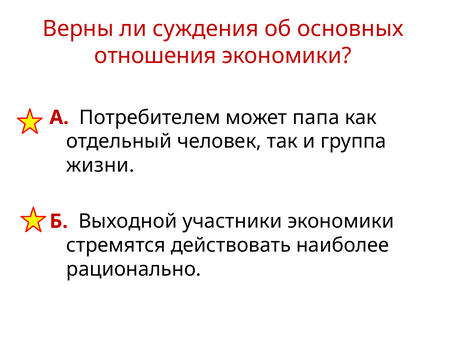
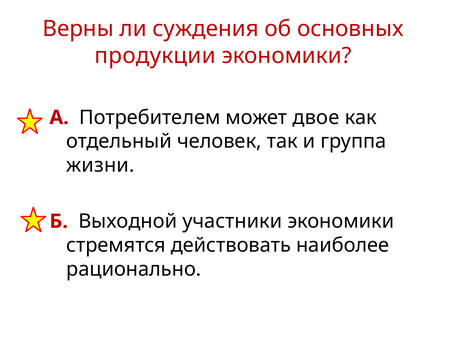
отношения: отношения -> продукции (155, 56)
папа: папа -> двое (316, 117)
